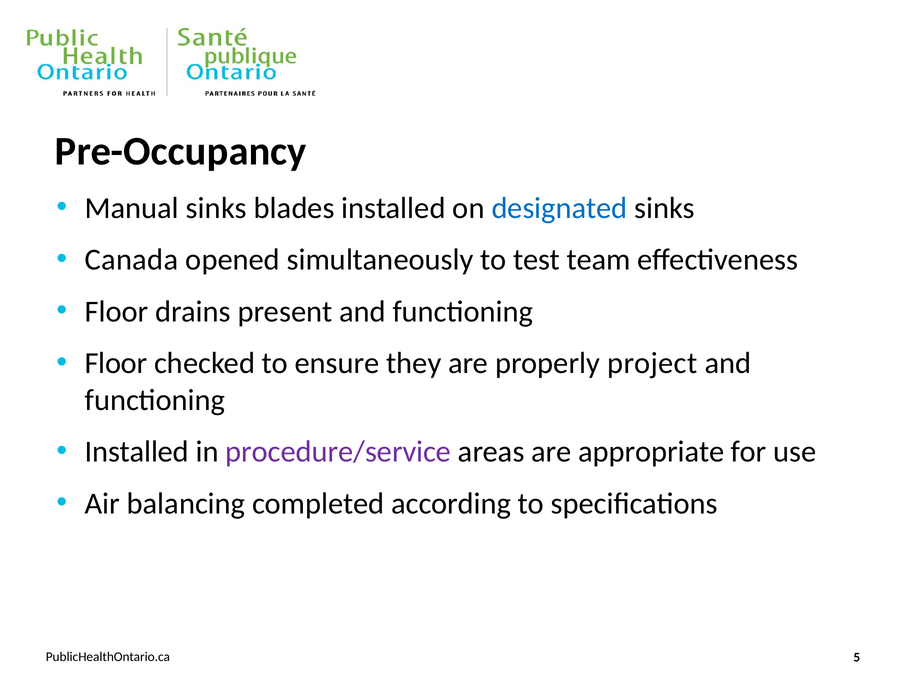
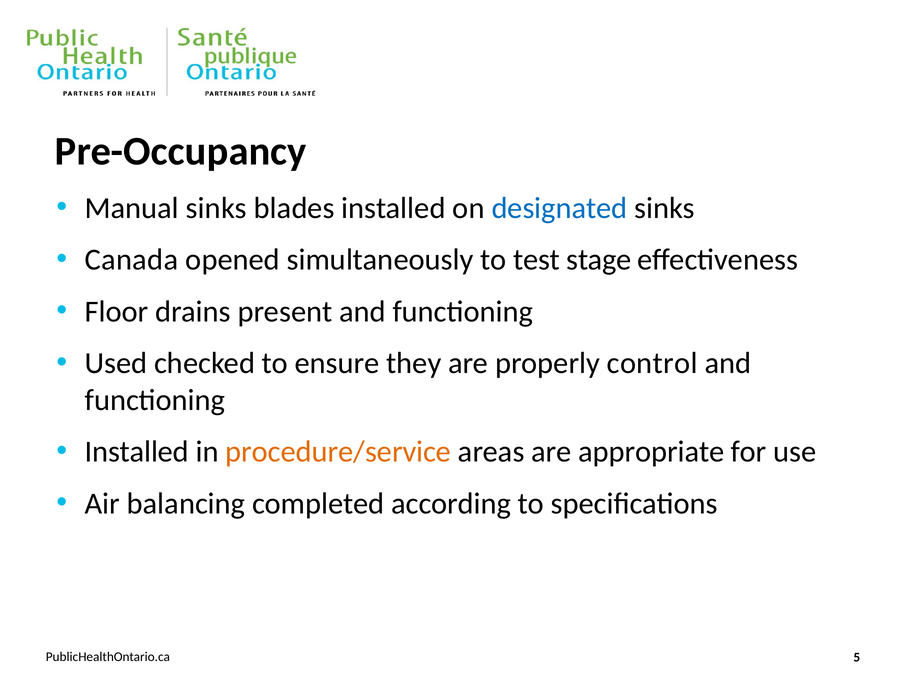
team: team -> stage (599, 260)
Floor: Floor -> Used (116, 364)
project: project -> control (652, 364)
procedure/service colour: purple -> orange (338, 452)
